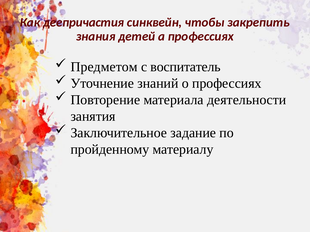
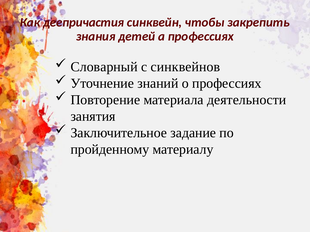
Предметом: Предметом -> Словарный (104, 67)
воспитатель: воспитатель -> синквейнов (185, 67)
